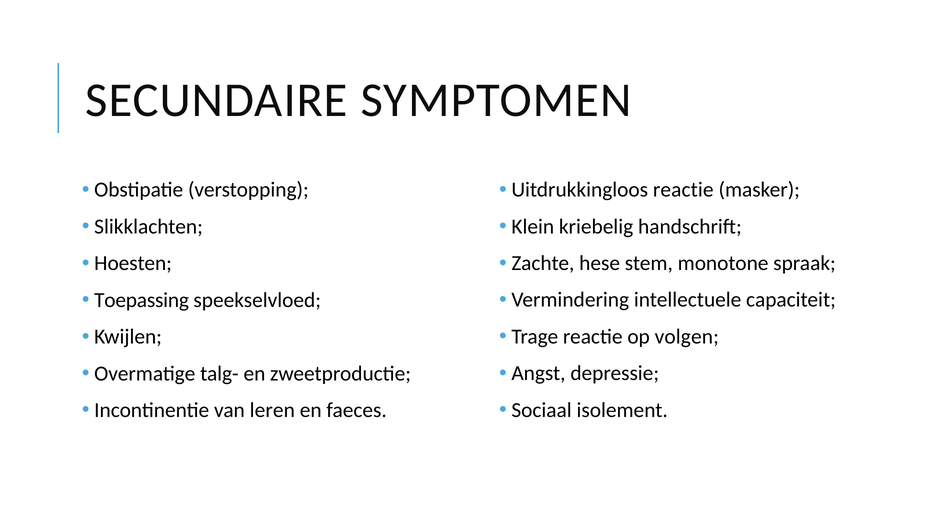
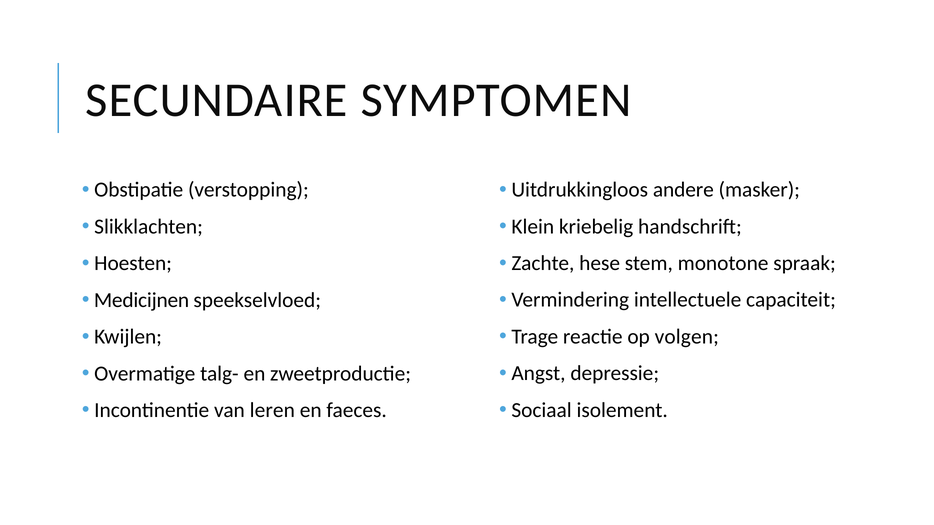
Uitdrukkingloos reactie: reactie -> andere (683, 190)
Toepassing: Toepassing -> Medicijnen (142, 300)
